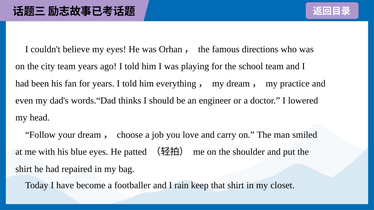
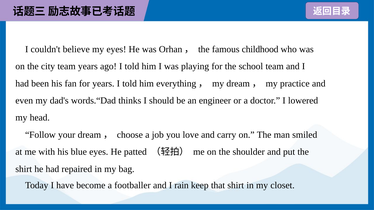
directions: directions -> childhood (260, 49)
